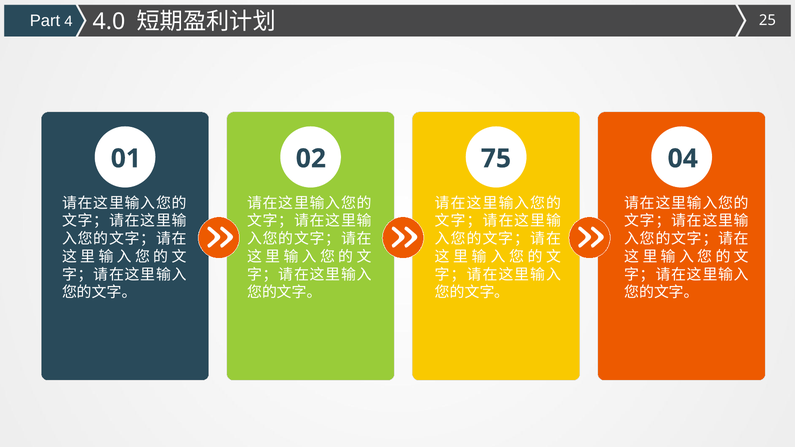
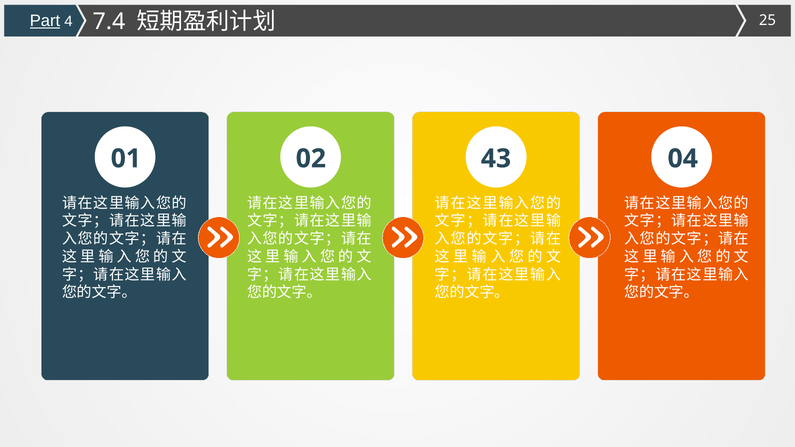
Part underline: none -> present (45, 21)
4.0: 4.0 -> 7.4 (109, 21)
75: 75 -> 43 (496, 159)
